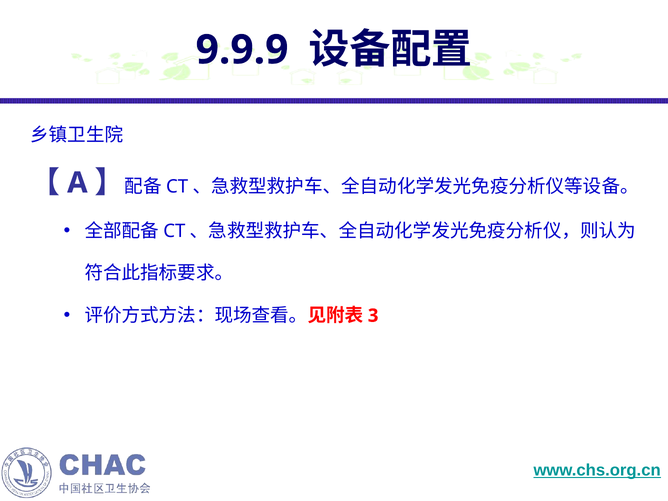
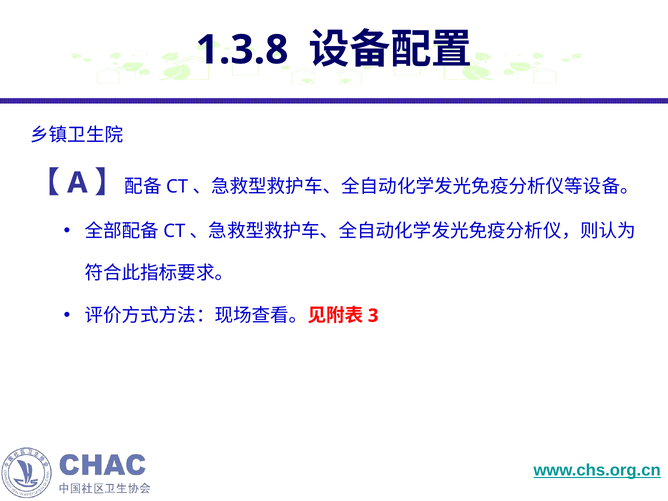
9.9.9: 9.9.9 -> 1.3.8 (242, 50)
